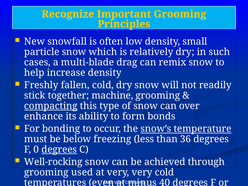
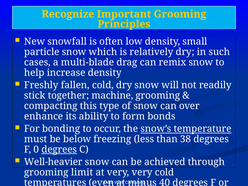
compacting underline: present -> none (51, 106)
36: 36 -> 38 (186, 139)
Well-rocking: Well-rocking -> Well-heavier (53, 162)
used: used -> limit (82, 172)
